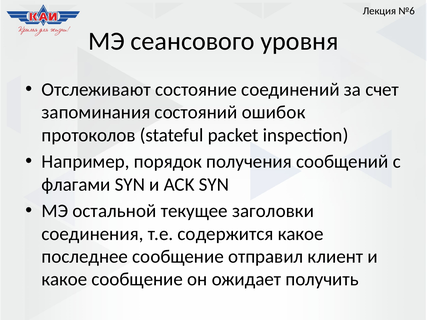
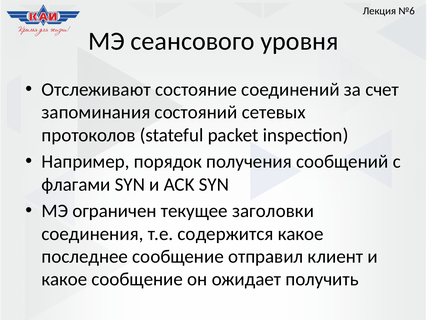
ошибок: ошибок -> сетевых (274, 112)
остальной: остальной -> ограничен (115, 211)
